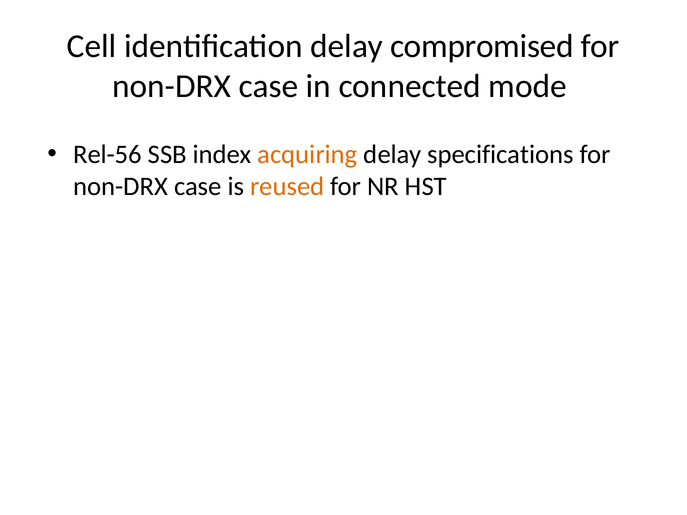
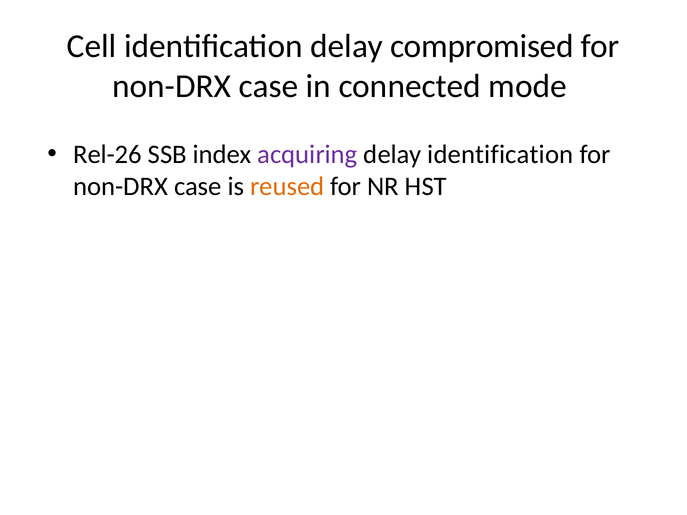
Rel-56: Rel-56 -> Rel-26 (108, 155)
acquiring colour: orange -> purple (307, 155)
delay specifications: specifications -> identification (500, 155)
